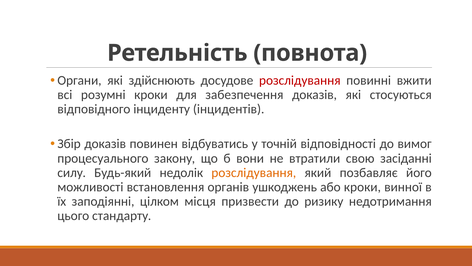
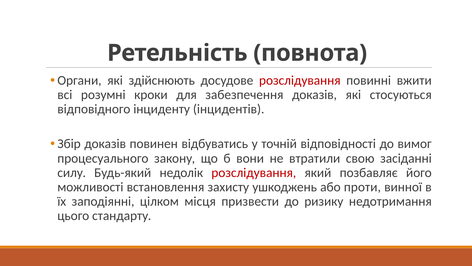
розслідування colour: orange -> red (254, 172)
органів: органів -> захисту (228, 187)
або кроки: кроки -> проти (362, 187)
